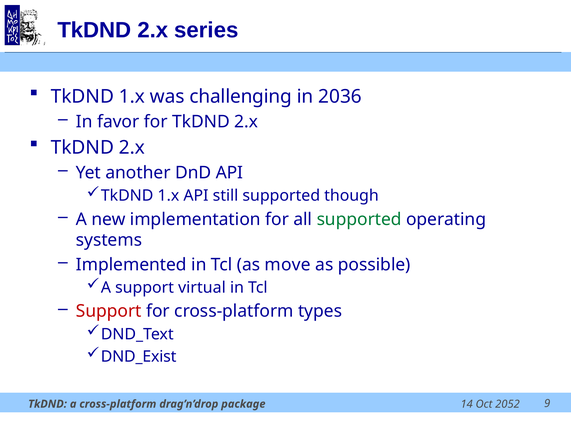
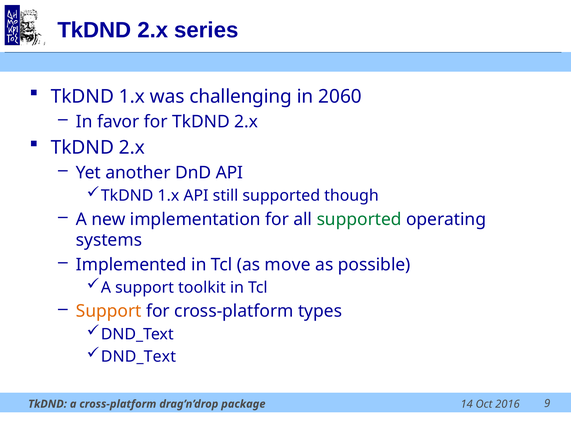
2036: 2036 -> 2060 (340, 96)
virtual: virtual -> toolkit (202, 288)
Support colour: red -> orange (109, 311)
DND_Exist: DND_Exist -> DND_Text (138, 357)
2052: 2052 -> 2016 (507, 404)
